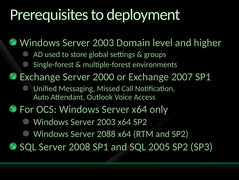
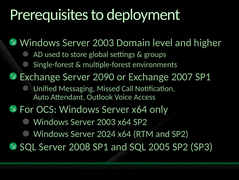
2000: 2000 -> 2090 (104, 77)
2088: 2088 -> 2024 (106, 133)
